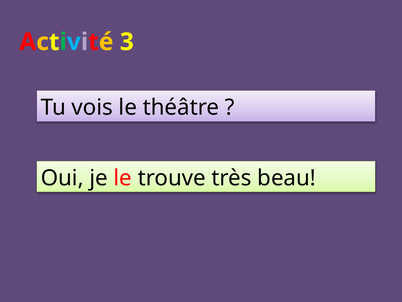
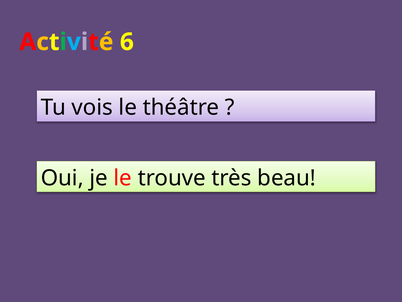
3: 3 -> 6 (127, 42)
